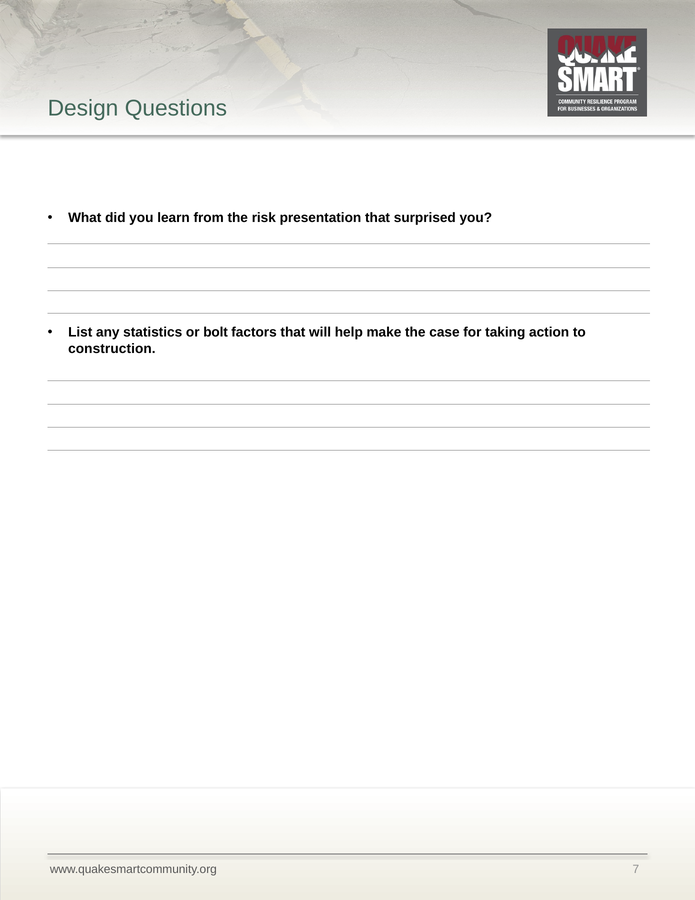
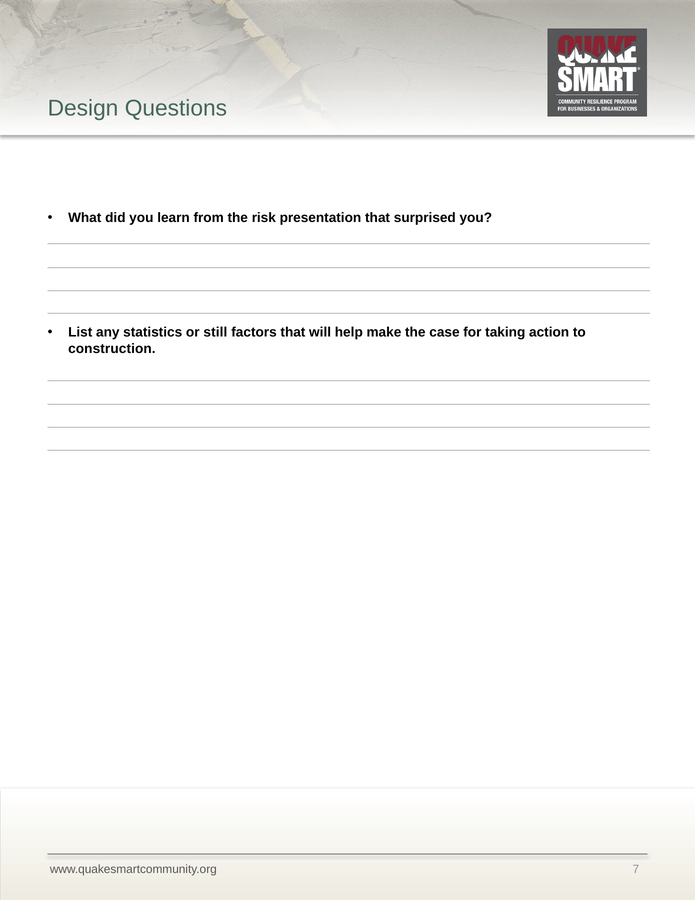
bolt: bolt -> still (215, 332)
